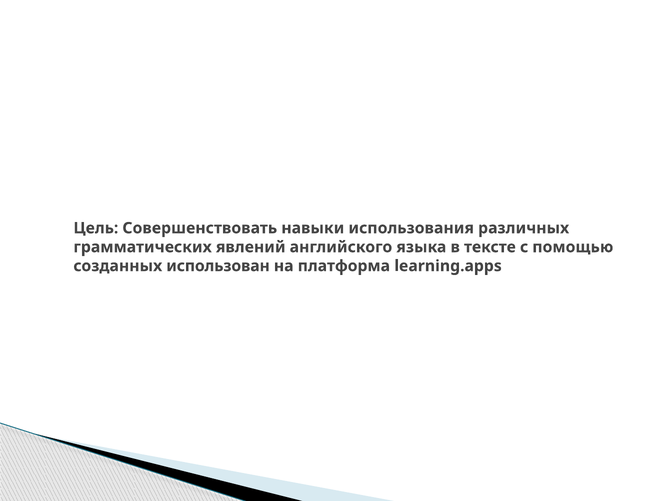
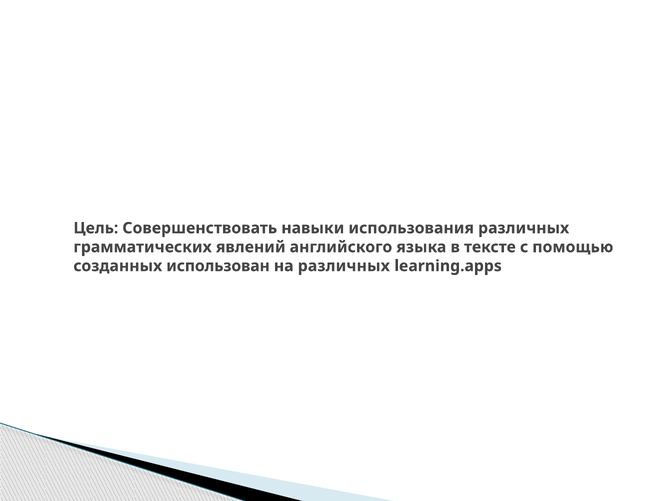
на платформа: платформа -> различных (344, 266)
